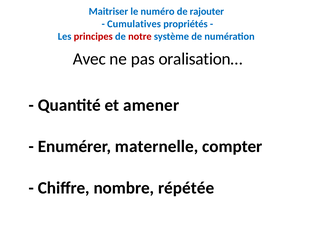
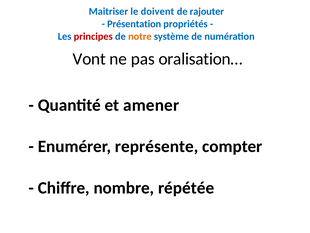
numéro: numéro -> doivent (157, 11)
Cumulatives: Cumulatives -> Présentation (134, 24)
notre colour: red -> orange (140, 36)
Avec: Avec -> Vont (89, 59)
maternelle: maternelle -> représente (157, 146)
